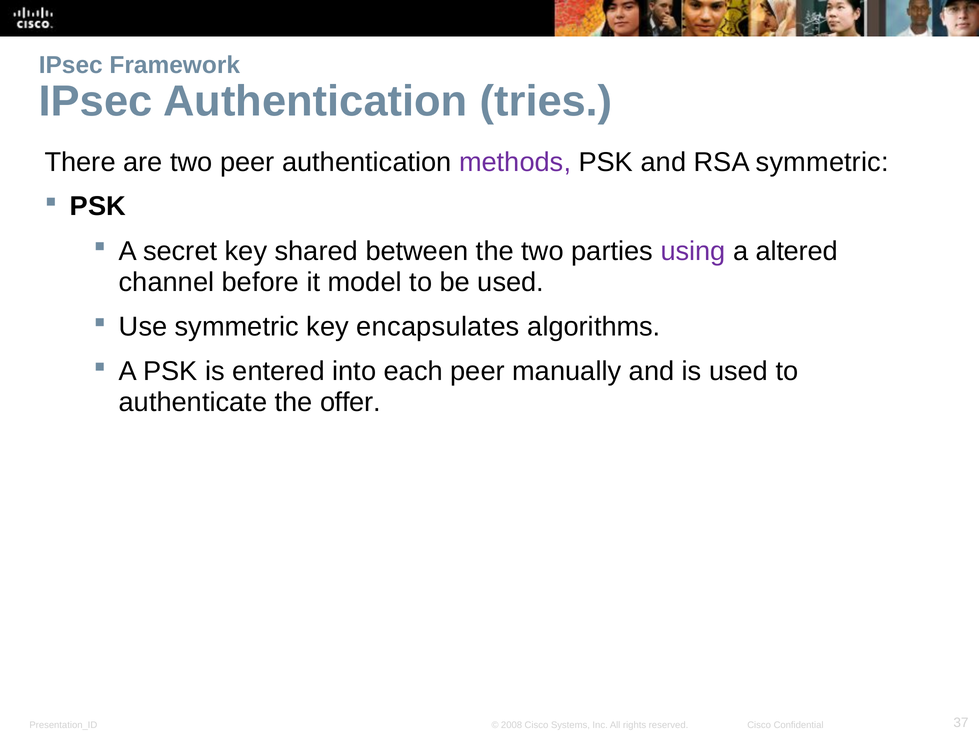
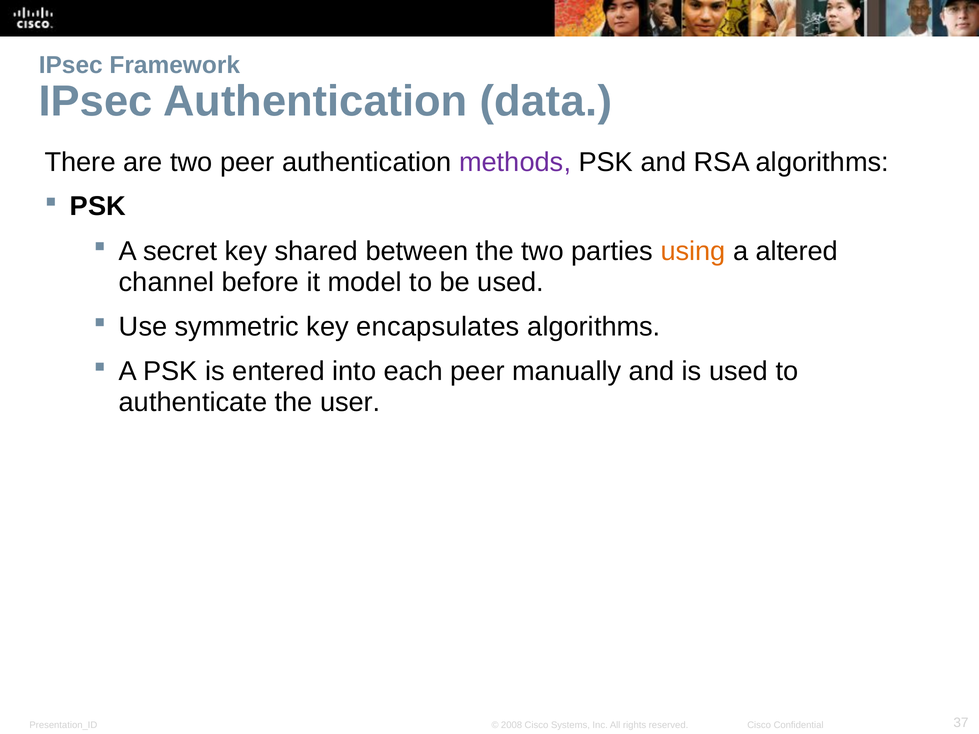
tries: tries -> data (546, 102)
RSA symmetric: symmetric -> algorithms (822, 162)
using colour: purple -> orange (693, 251)
offer: offer -> user (350, 403)
